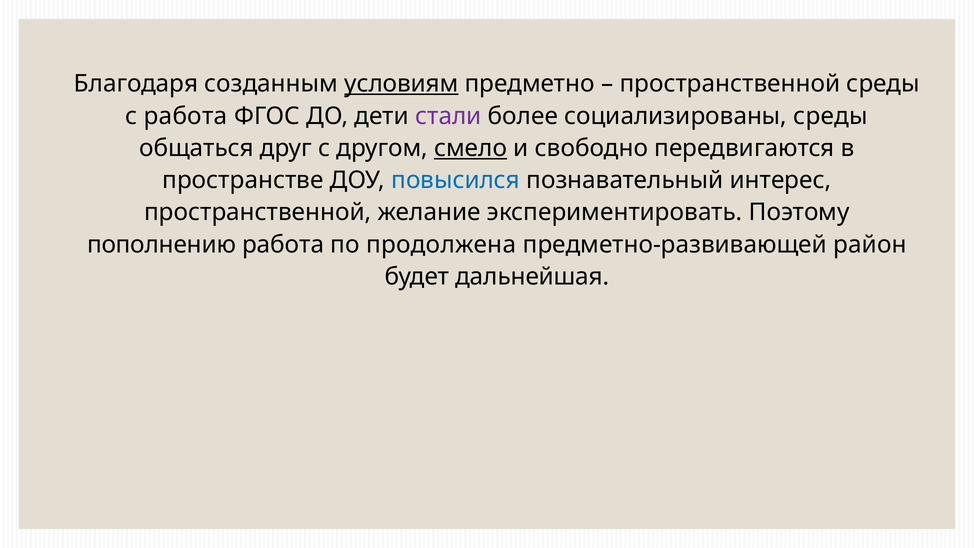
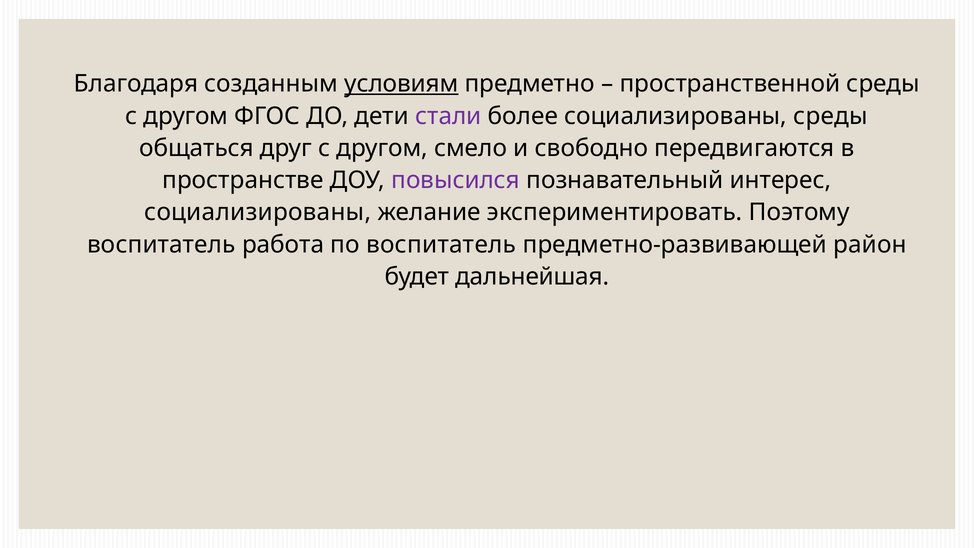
работа: работа -> другом (186, 116)
смело underline: present -> none (471, 148)
повысился colour: blue -> purple (456, 180)
пространственной: пространственной -> социализированы (258, 212)
пополнению: пополнению -> воспитатель (161, 245)
по продолжена: продолжена -> воспитатель (441, 245)
